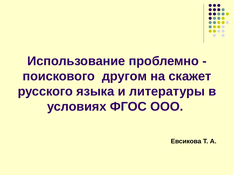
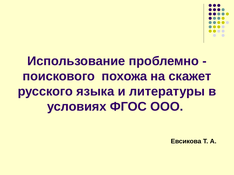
другом: другом -> похожа (124, 76)
